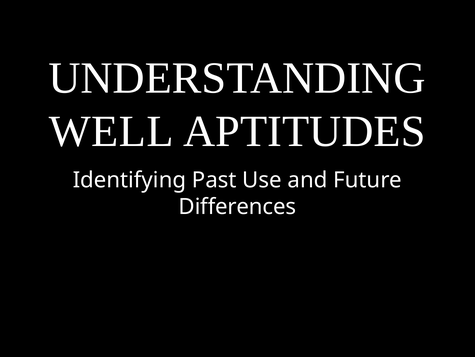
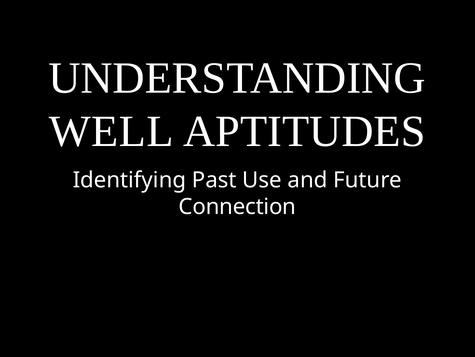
Differences: Differences -> Connection (237, 206)
